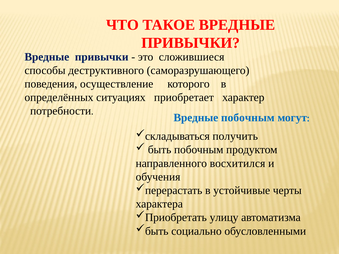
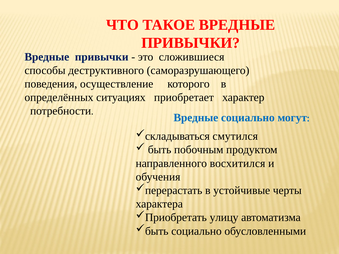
Вредные побочным: побочным -> социально (248, 118)
получить: получить -> смутился (235, 136)
